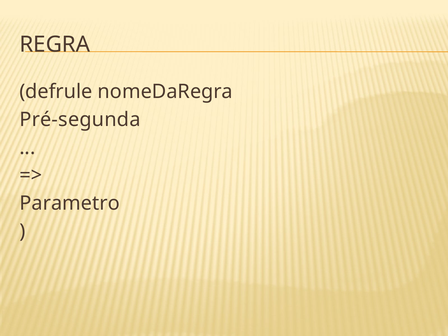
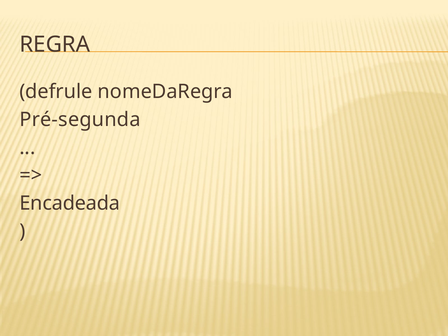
Parametro: Parametro -> Encadeada (70, 203)
